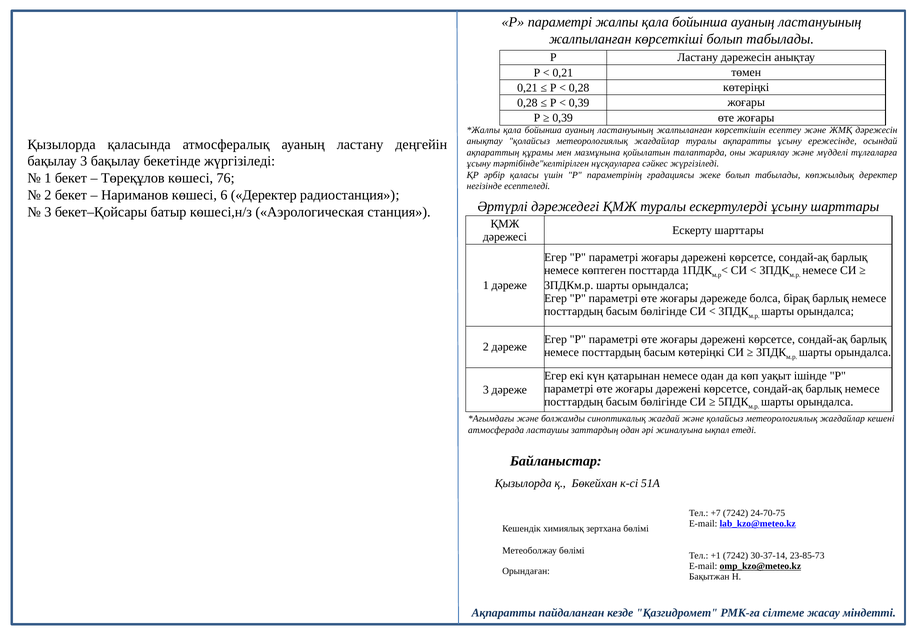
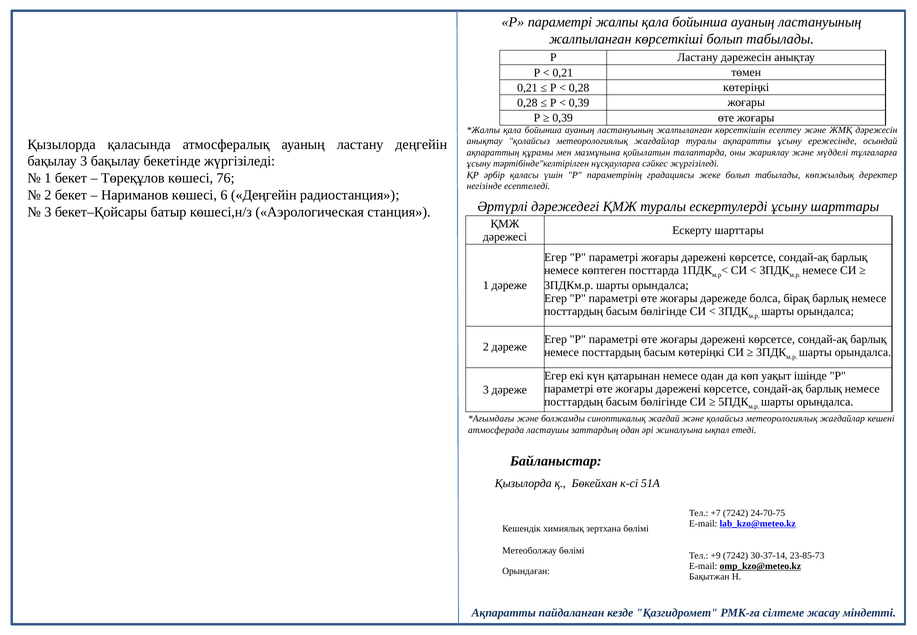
6 Деректер: Деректер -> Деңгейін (264, 195)
+1: +1 -> +9 (716, 556)
